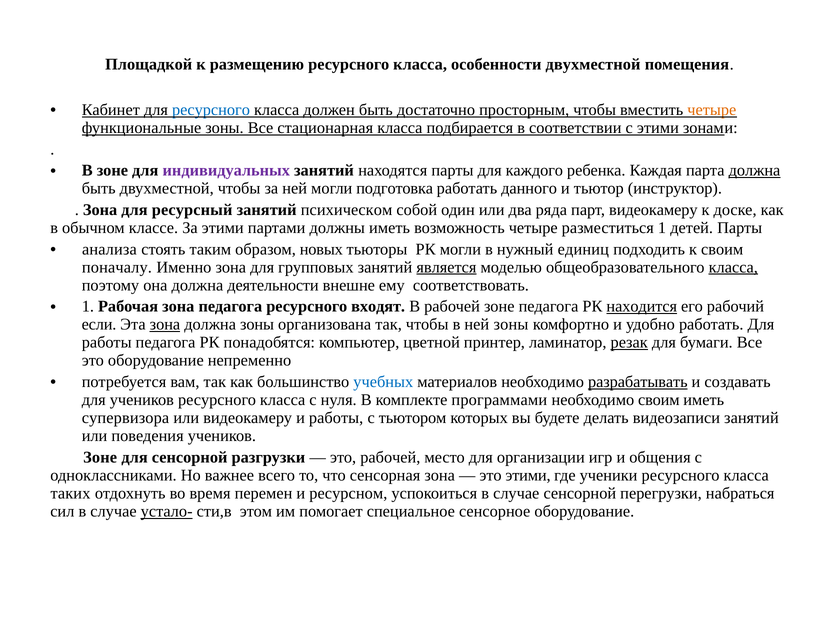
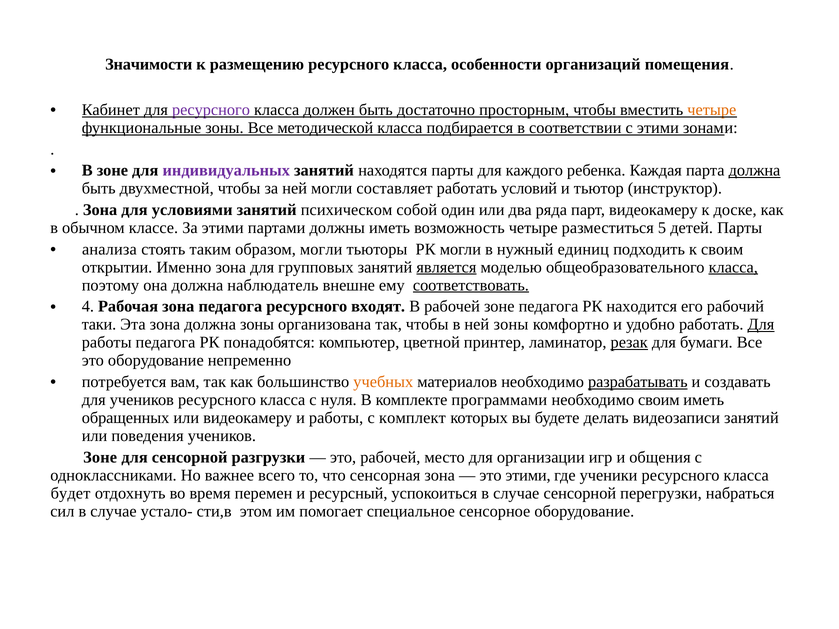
Площадкой: Площадкой -> Значимости (149, 64)
особенности двухместной: двухместной -> организаций (593, 64)
ресурсного colour: blue -> purple (211, 110)
стационарная: стационарная -> методической (325, 128)
подготовка: подготовка -> составляет (394, 189)
данного: данного -> условий (529, 189)
ресурсный: ресурсный -> условиями (192, 210)
разместиться 1: 1 -> 5 (662, 228)
образом новых: новых -> могли (321, 249)
поначалу: поначалу -> открытии (117, 267)
деятельности: деятельности -> наблюдатель (273, 285)
соответствовать underline: none -> present (471, 285)
1: 1 -> 4 (88, 307)
находится underline: present -> none (642, 307)
если: если -> таки (99, 325)
зона underline: present -> none (165, 325)
Для underline: none -> present (761, 325)
учебных colour: blue -> orange (383, 382)
супервизора: супервизора -> обращенных (126, 418)
тьютором: тьютором -> комплект (412, 418)
таких: таких -> будет (71, 494)
ресурсном: ресурсном -> ресурсный (348, 494)
устало- underline: present -> none (167, 512)
